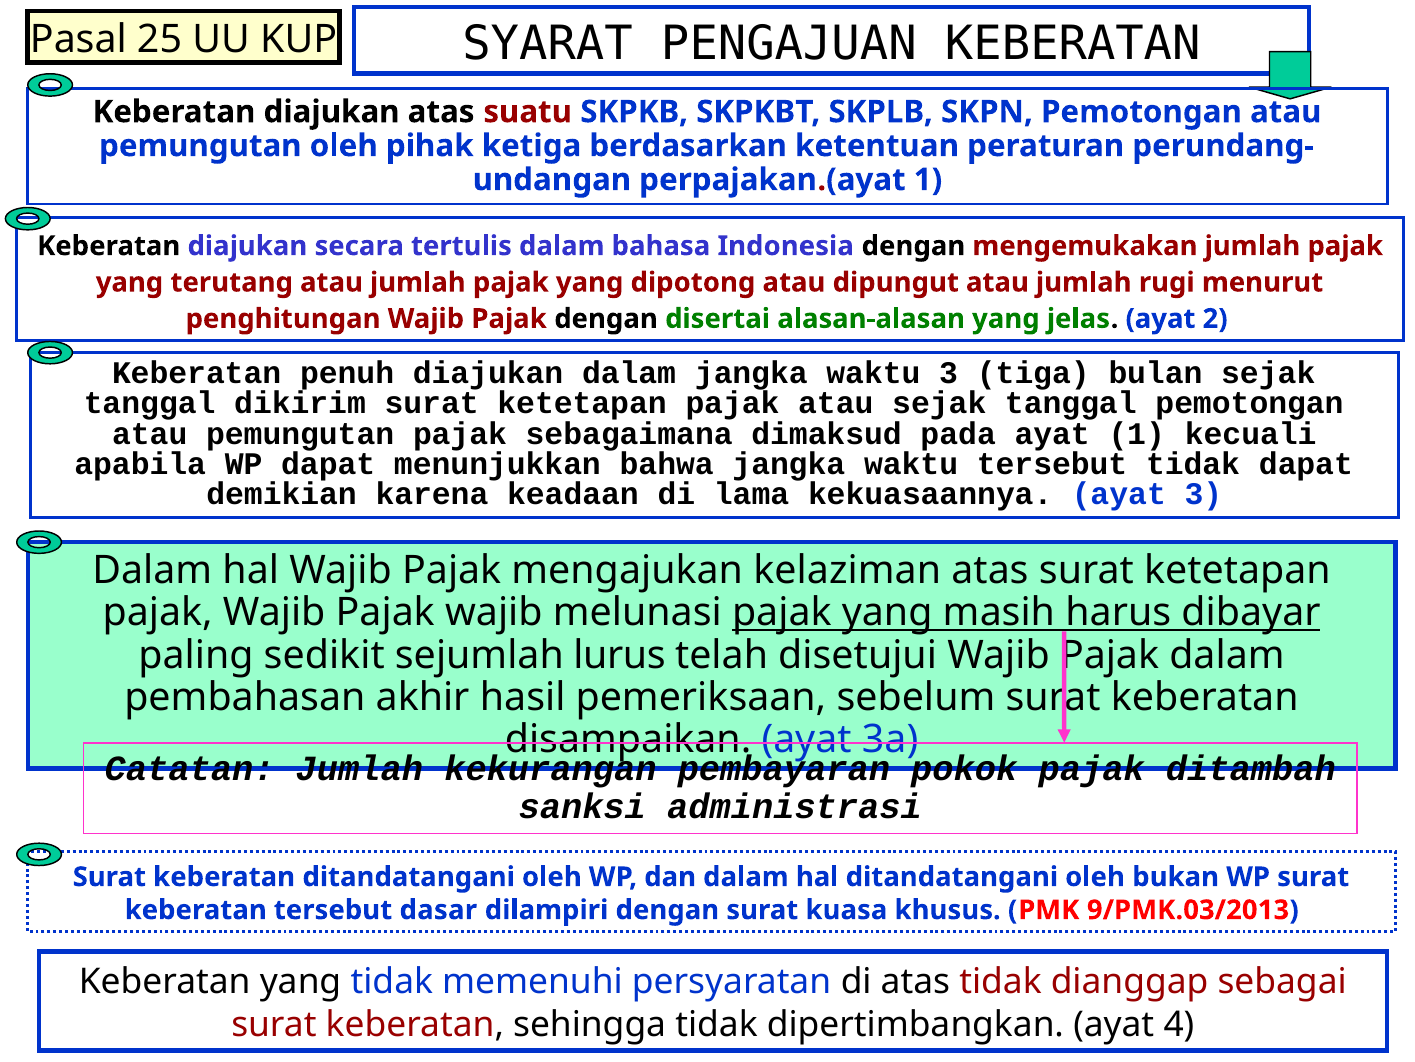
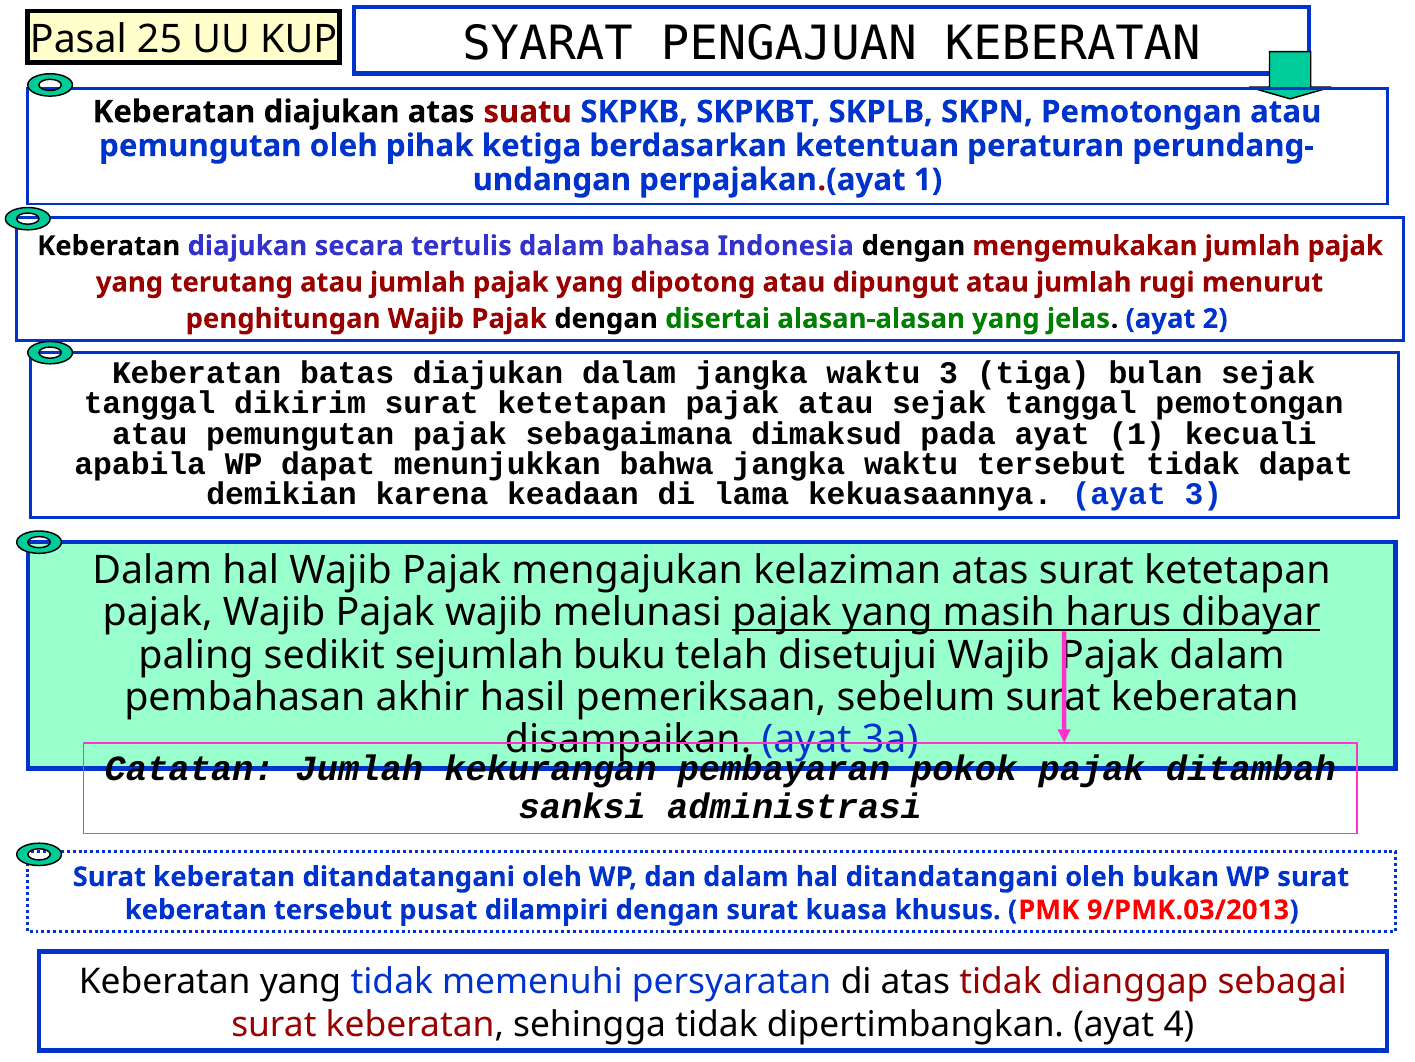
penuh: penuh -> batas (347, 373)
lurus: lurus -> buku (620, 655)
dasar: dasar -> pusat (438, 909)
